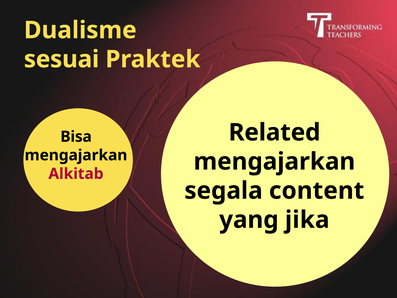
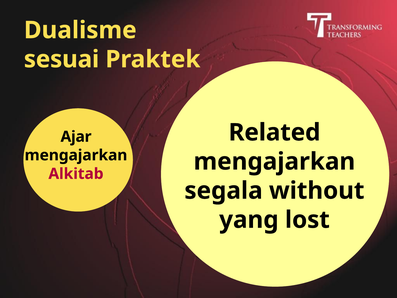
Bisa: Bisa -> Ajar (76, 137)
content: content -> without (317, 191)
jika: jika -> lost (307, 220)
